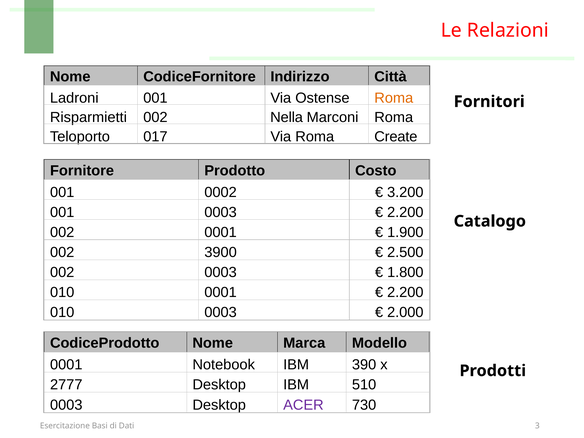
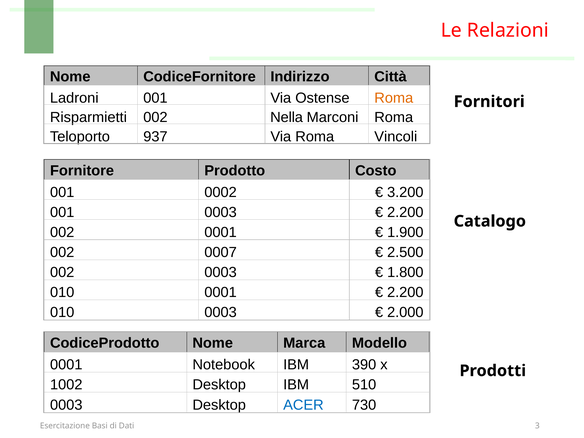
017: 017 -> 937 (155, 137)
Create: Create -> Vincoli (396, 137)
3900: 3900 -> 0007 (221, 252)
2777: 2777 -> 1002 (66, 385)
ACER colour: purple -> blue (303, 405)
